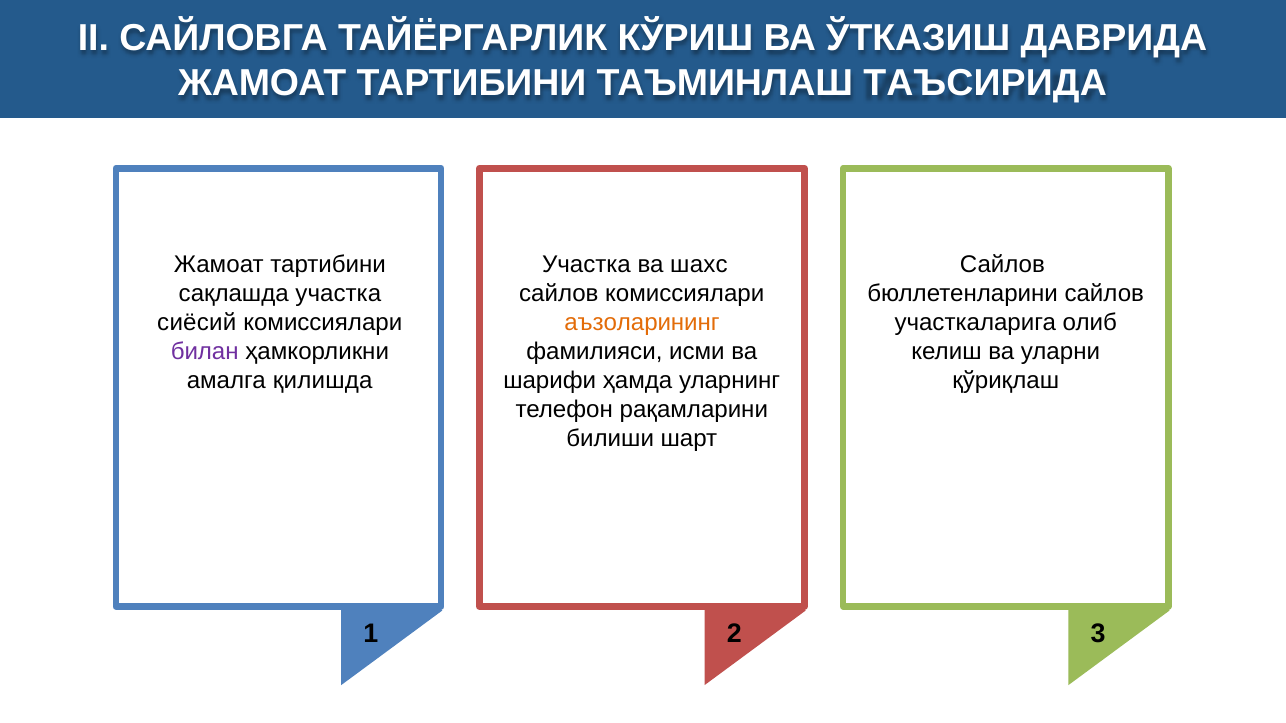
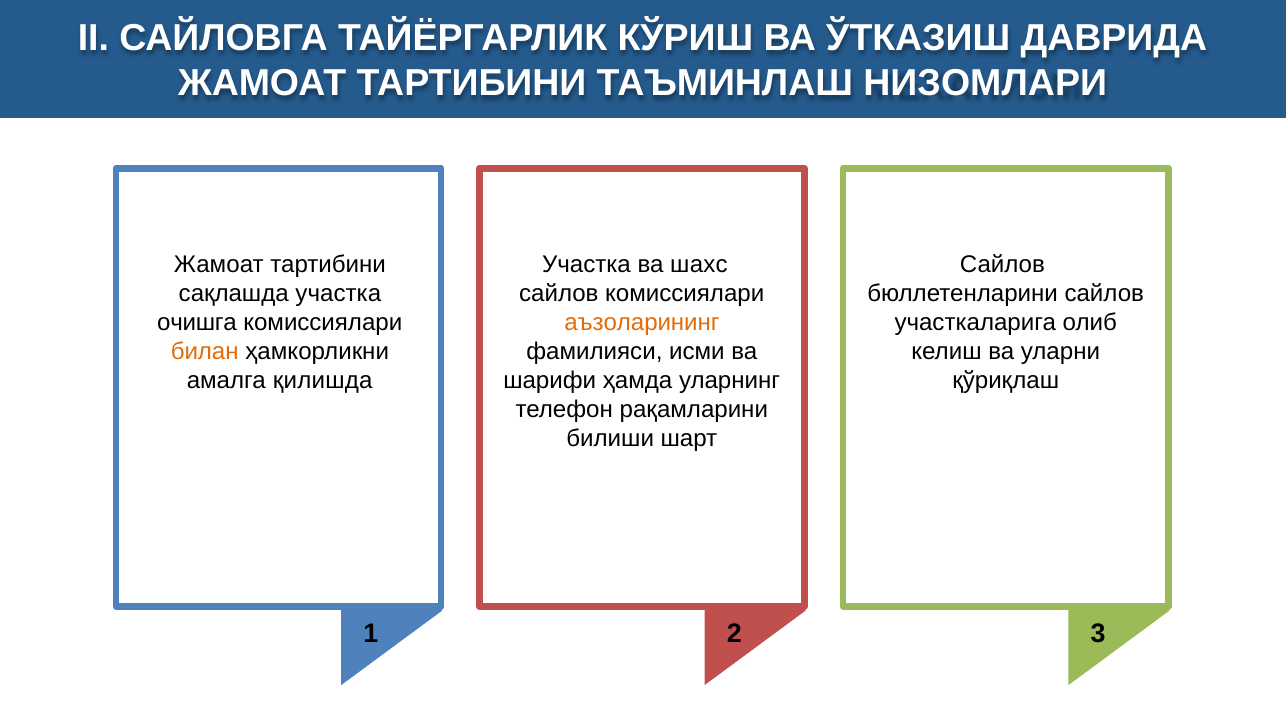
ТАЪСИРИДА: ТАЪСИРИДА -> НИЗОМЛАРИ (985, 83)
сиёсий: сиёсий -> очишга (197, 323)
билан colour: purple -> orange (205, 352)
